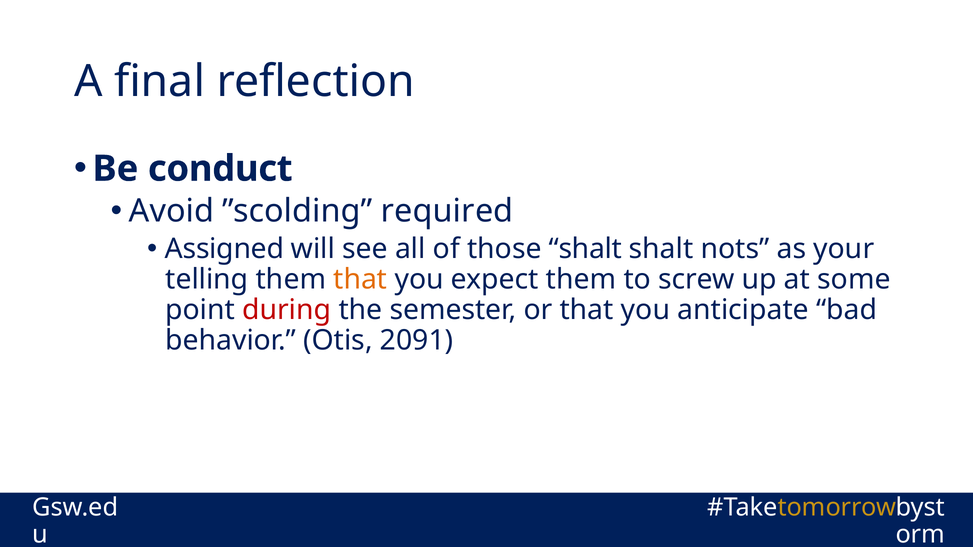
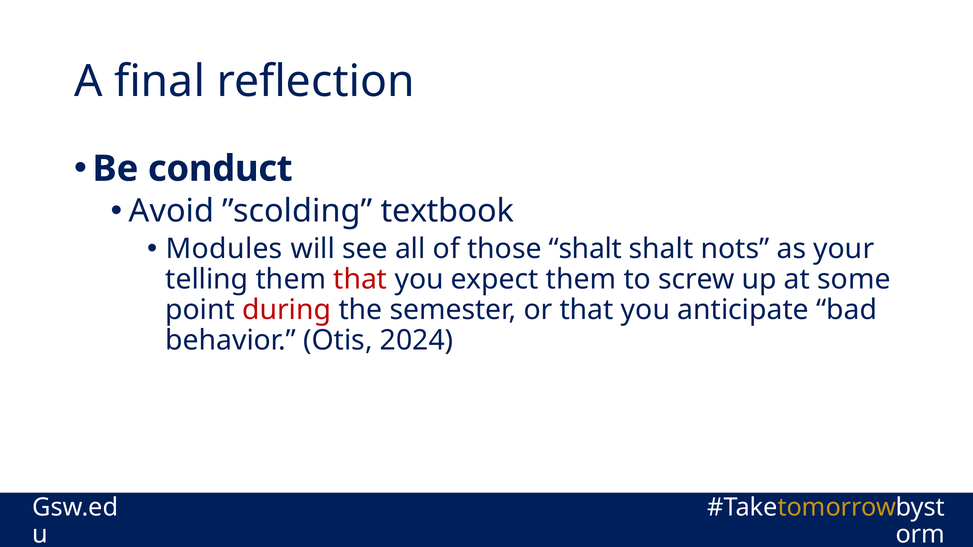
required: required -> textbook (447, 211)
Assigned: Assigned -> Modules (224, 249)
that colour: orange -> red (360, 280)
2091: 2091 -> 2024 (417, 341)
